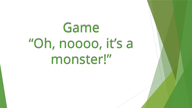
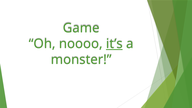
it’s underline: none -> present (114, 44)
